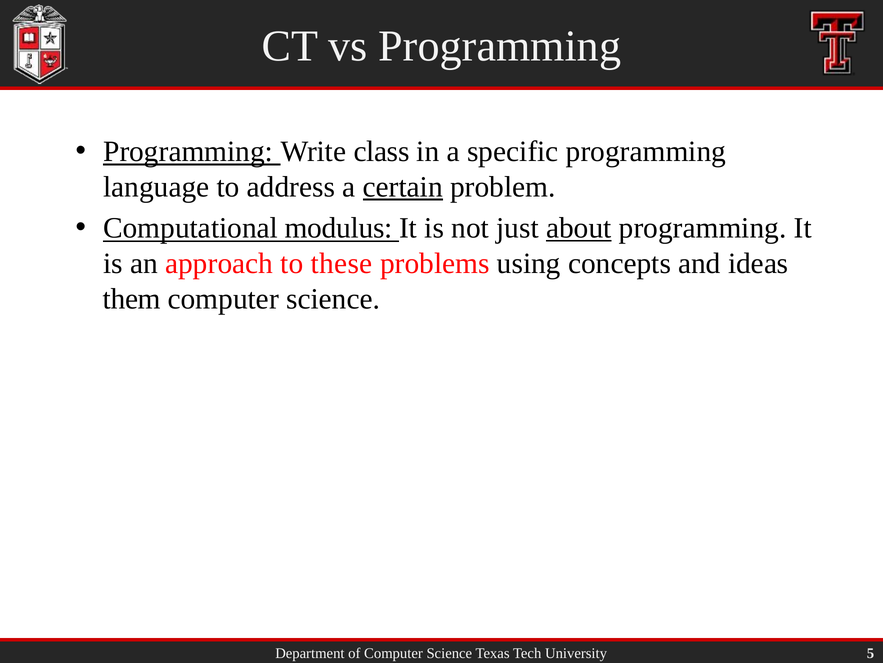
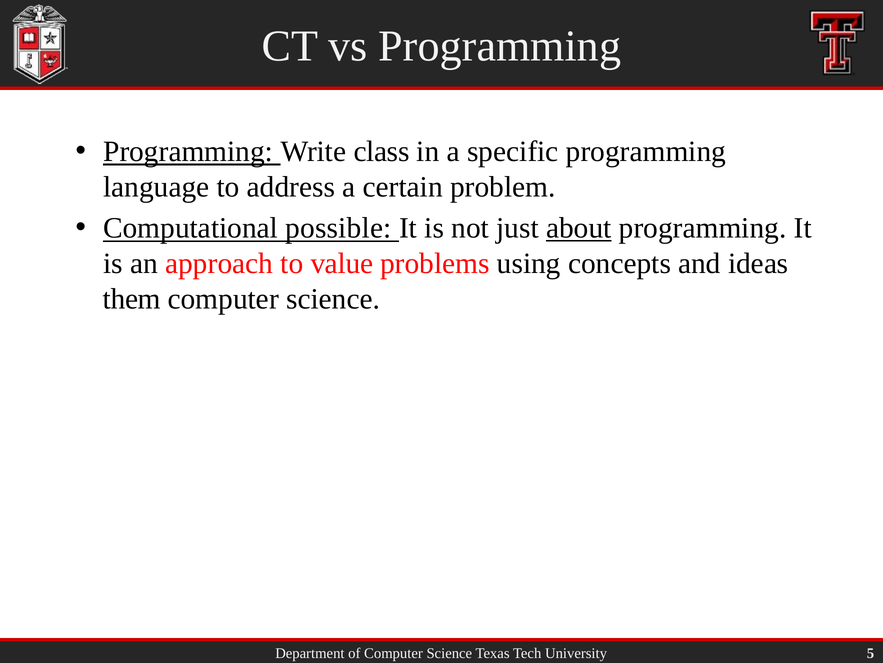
certain underline: present -> none (403, 187)
modulus: modulus -> possible (338, 228)
these: these -> value (342, 263)
